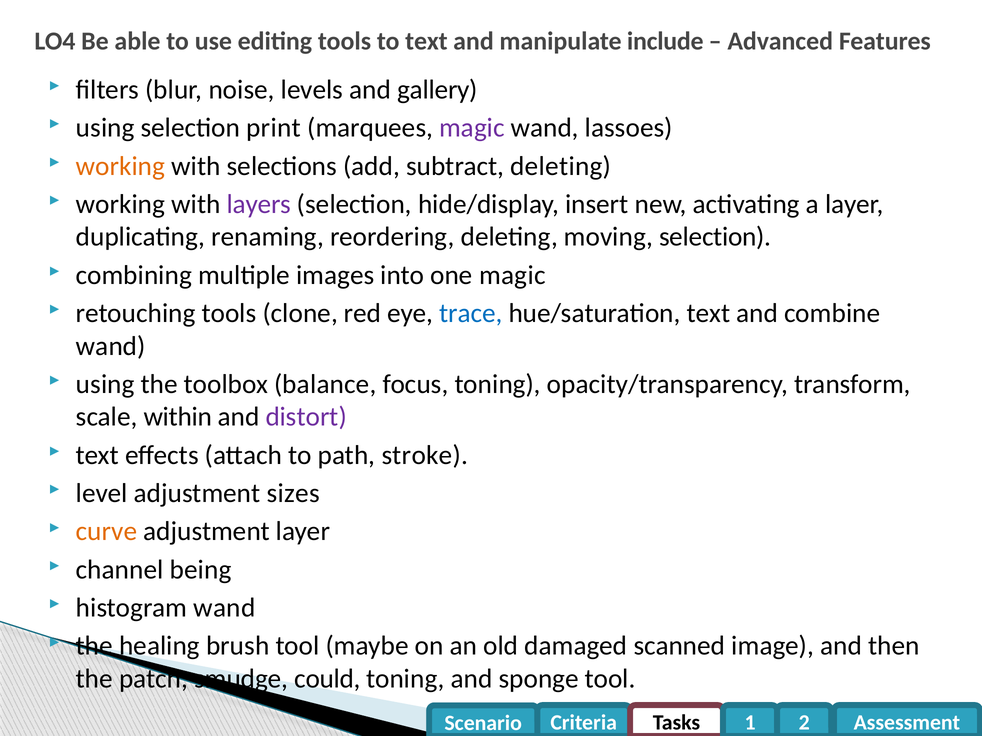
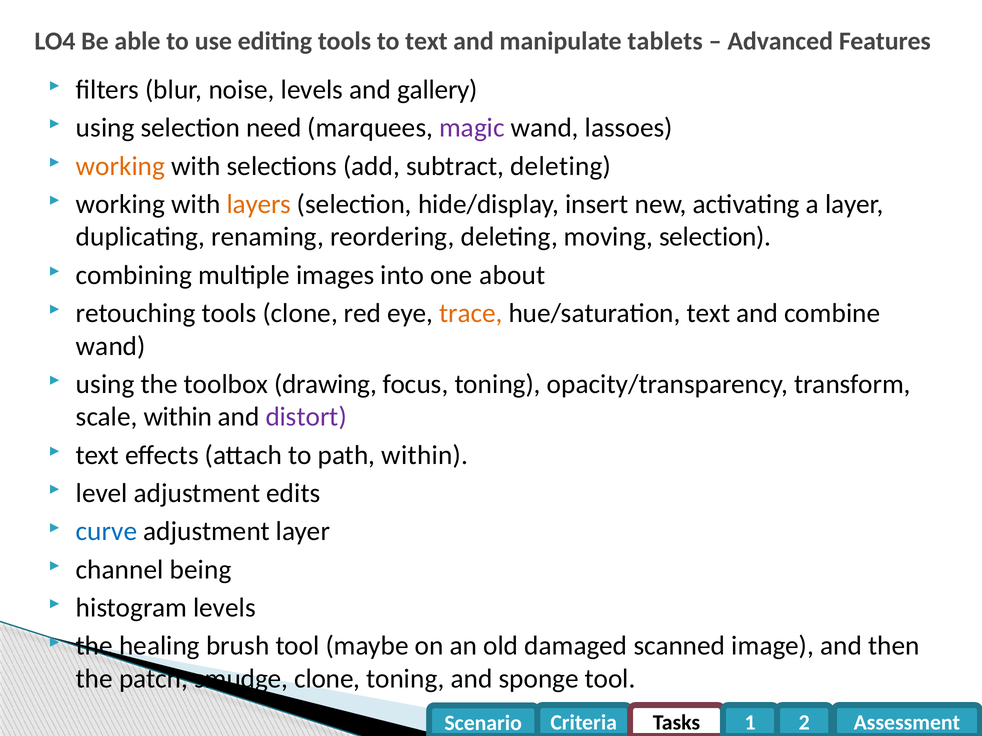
include: include -> tablets (665, 41)
print: print -> need (274, 128)
layers colour: purple -> orange (259, 204)
one magic: magic -> about (512, 275)
trace colour: blue -> orange (471, 314)
balance: balance -> drawing (325, 384)
path stroke: stroke -> within (425, 455)
sizes: sizes -> edits (293, 494)
curve colour: orange -> blue (107, 532)
histogram wand: wand -> levels (224, 608)
smudge could: could -> clone (327, 679)
